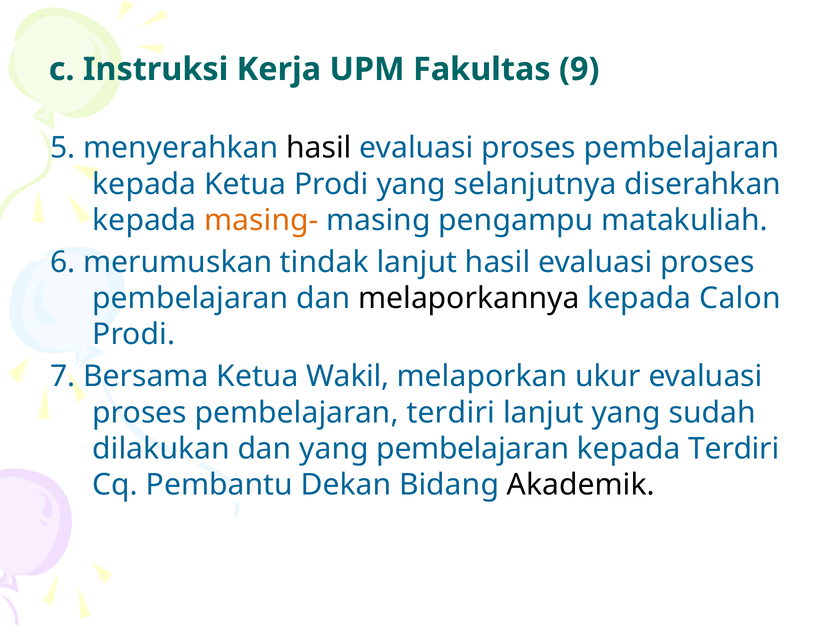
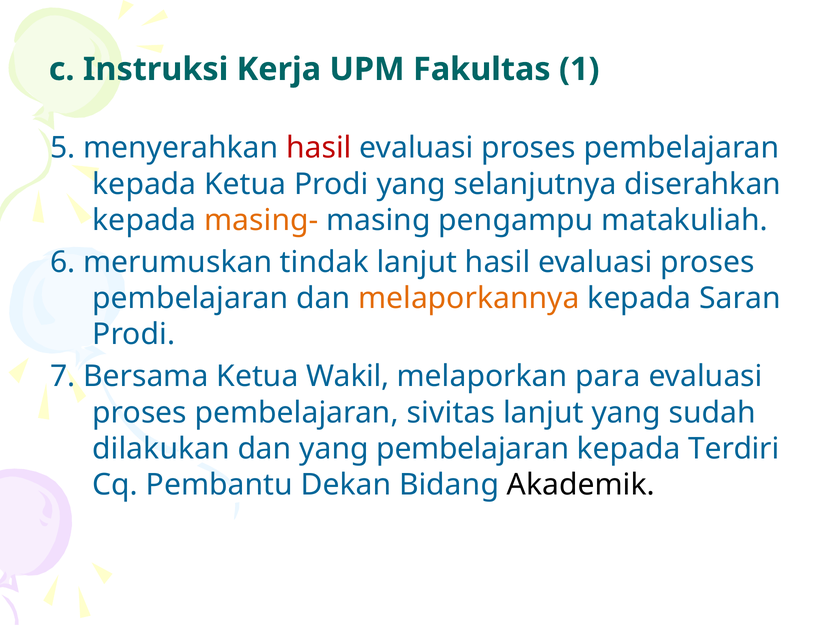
9: 9 -> 1 (579, 69)
hasil colour: black -> red (319, 148)
melaporkannya colour: black -> orange (469, 299)
Calon: Calon -> Saran (740, 299)
ukur: ukur -> para (608, 377)
pembelajaran terdiri: terdiri -> sivitas (451, 413)
